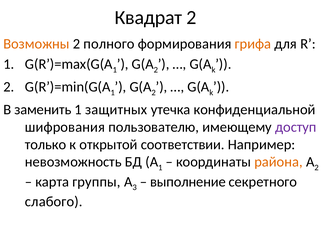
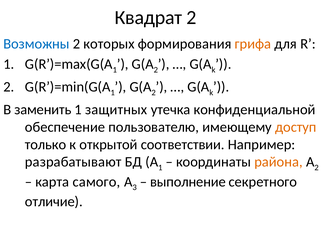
Возможны colour: orange -> blue (36, 44)
полного: полного -> которых (109, 44)
шифрования: шифрования -> обеспечение (65, 127)
доступ colour: purple -> orange (296, 127)
невозможность: невозможность -> разрабатывают (73, 162)
группы: группы -> самого (96, 181)
слабого: слабого -> отличие (54, 201)
